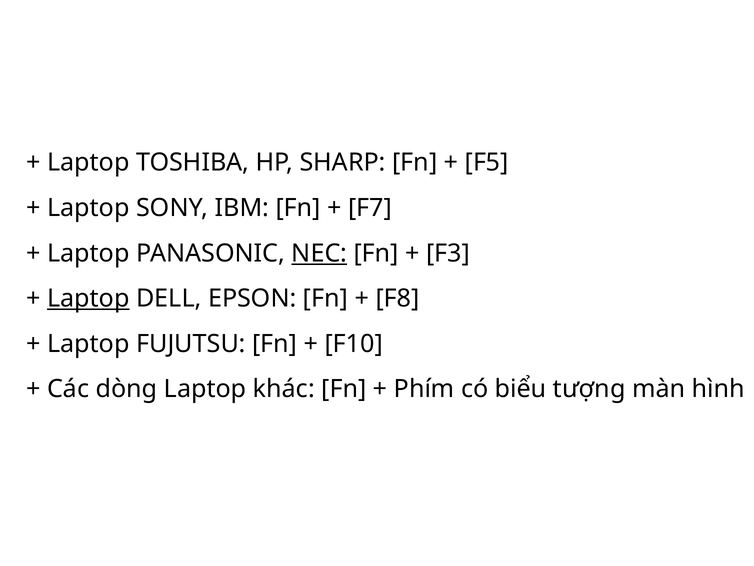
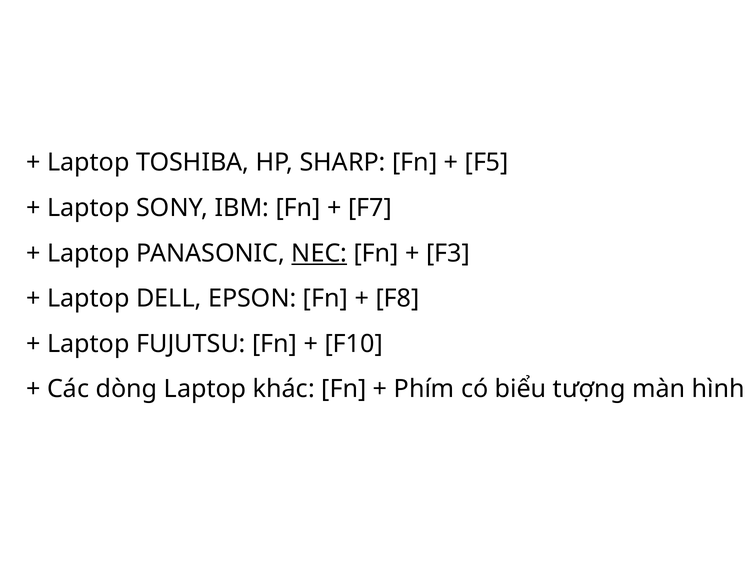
Laptop underline: present -> none (88, 298)
